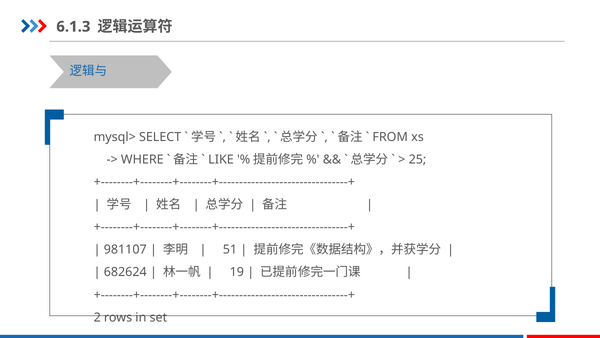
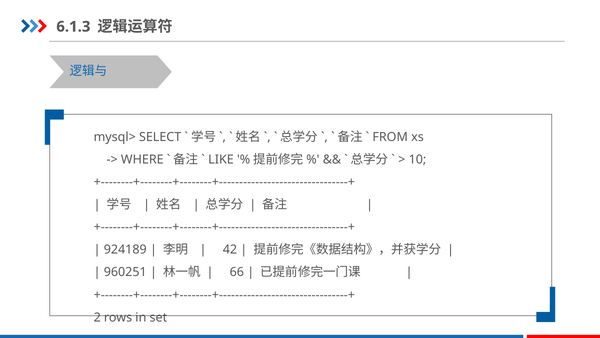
25: 25 -> 10 (417, 160)
981107: 981107 -> 924189 (125, 250)
51: 51 -> 42 (230, 250)
682624: 682624 -> 960251 (125, 272)
19: 19 -> 66 (237, 272)
